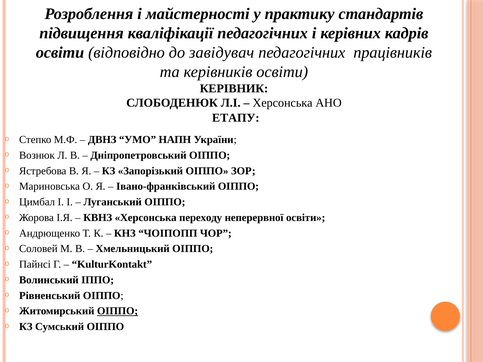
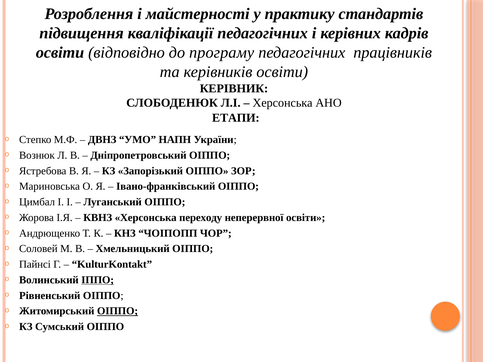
завідувач: завідувач -> програму (222, 53)
ЕТАПУ: ЕТАПУ -> ЕТАПИ (236, 118)
ІППО underline: none -> present (98, 280)
